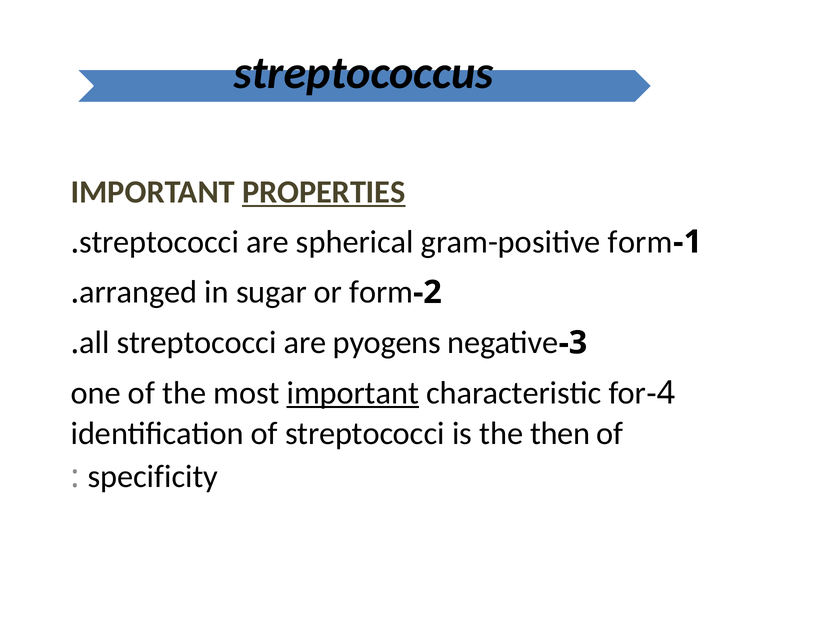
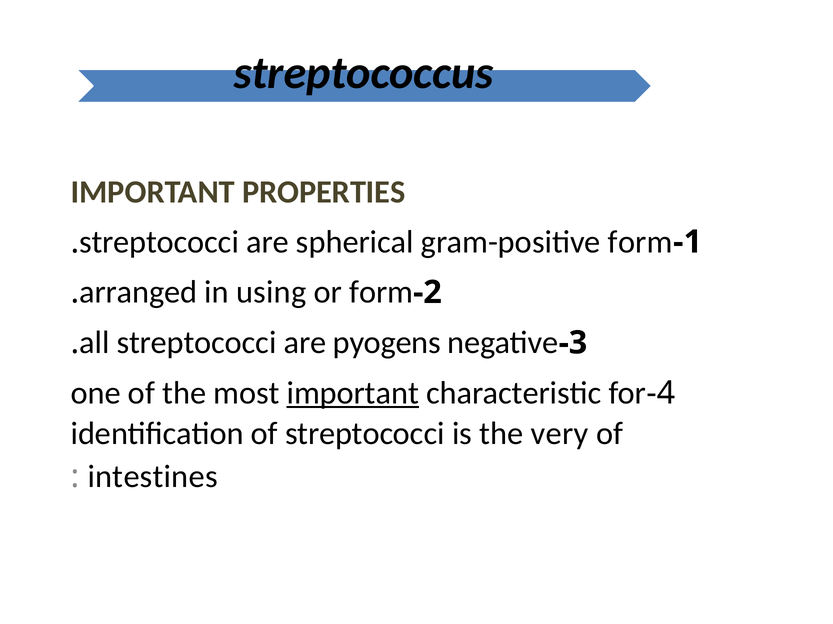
PROPERTIES underline: present -> none (324, 192)
sugar: sugar -> using (271, 293)
then: then -> very (560, 434)
specificity: specificity -> intestines (153, 477)
